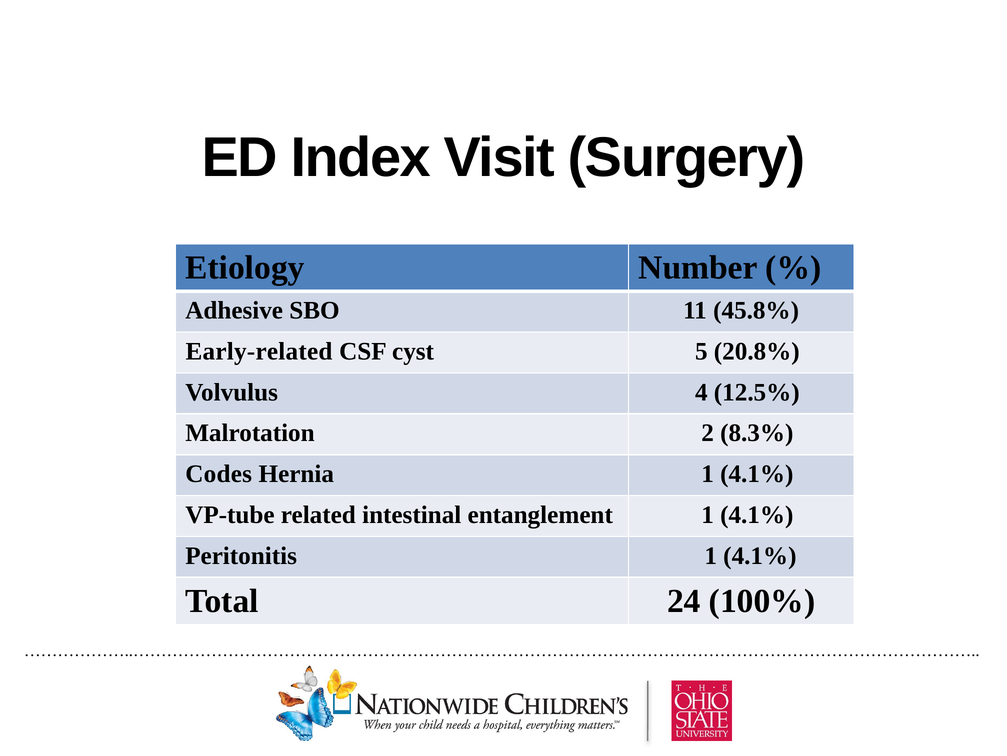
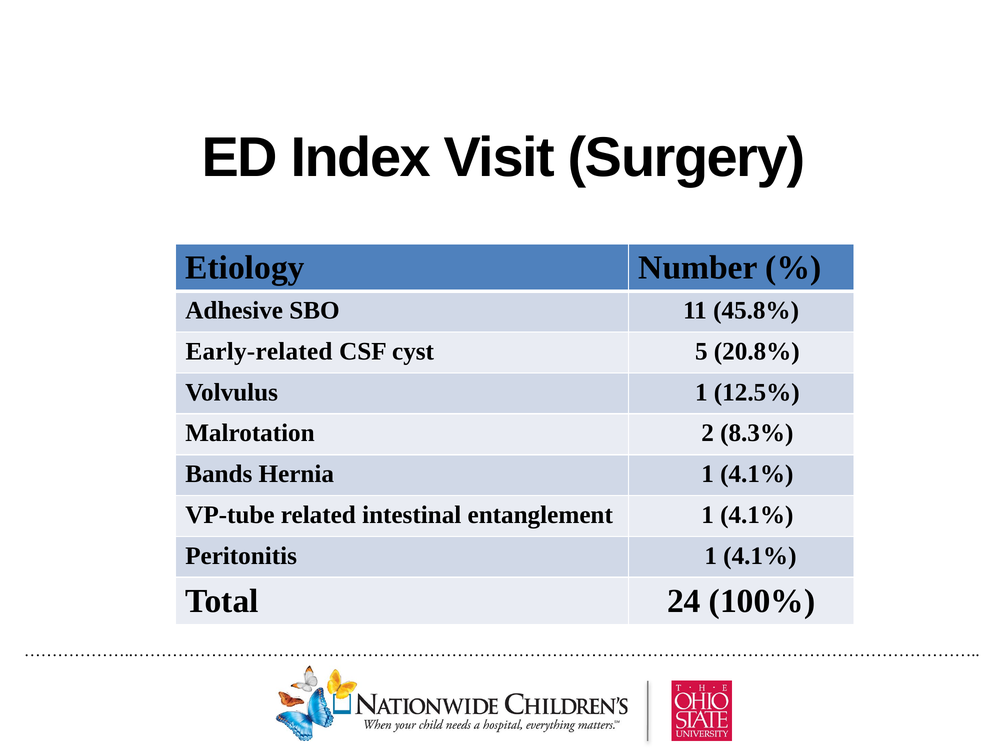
Volvulus 4: 4 -> 1 (701, 392)
Codes: Codes -> Bands (219, 473)
